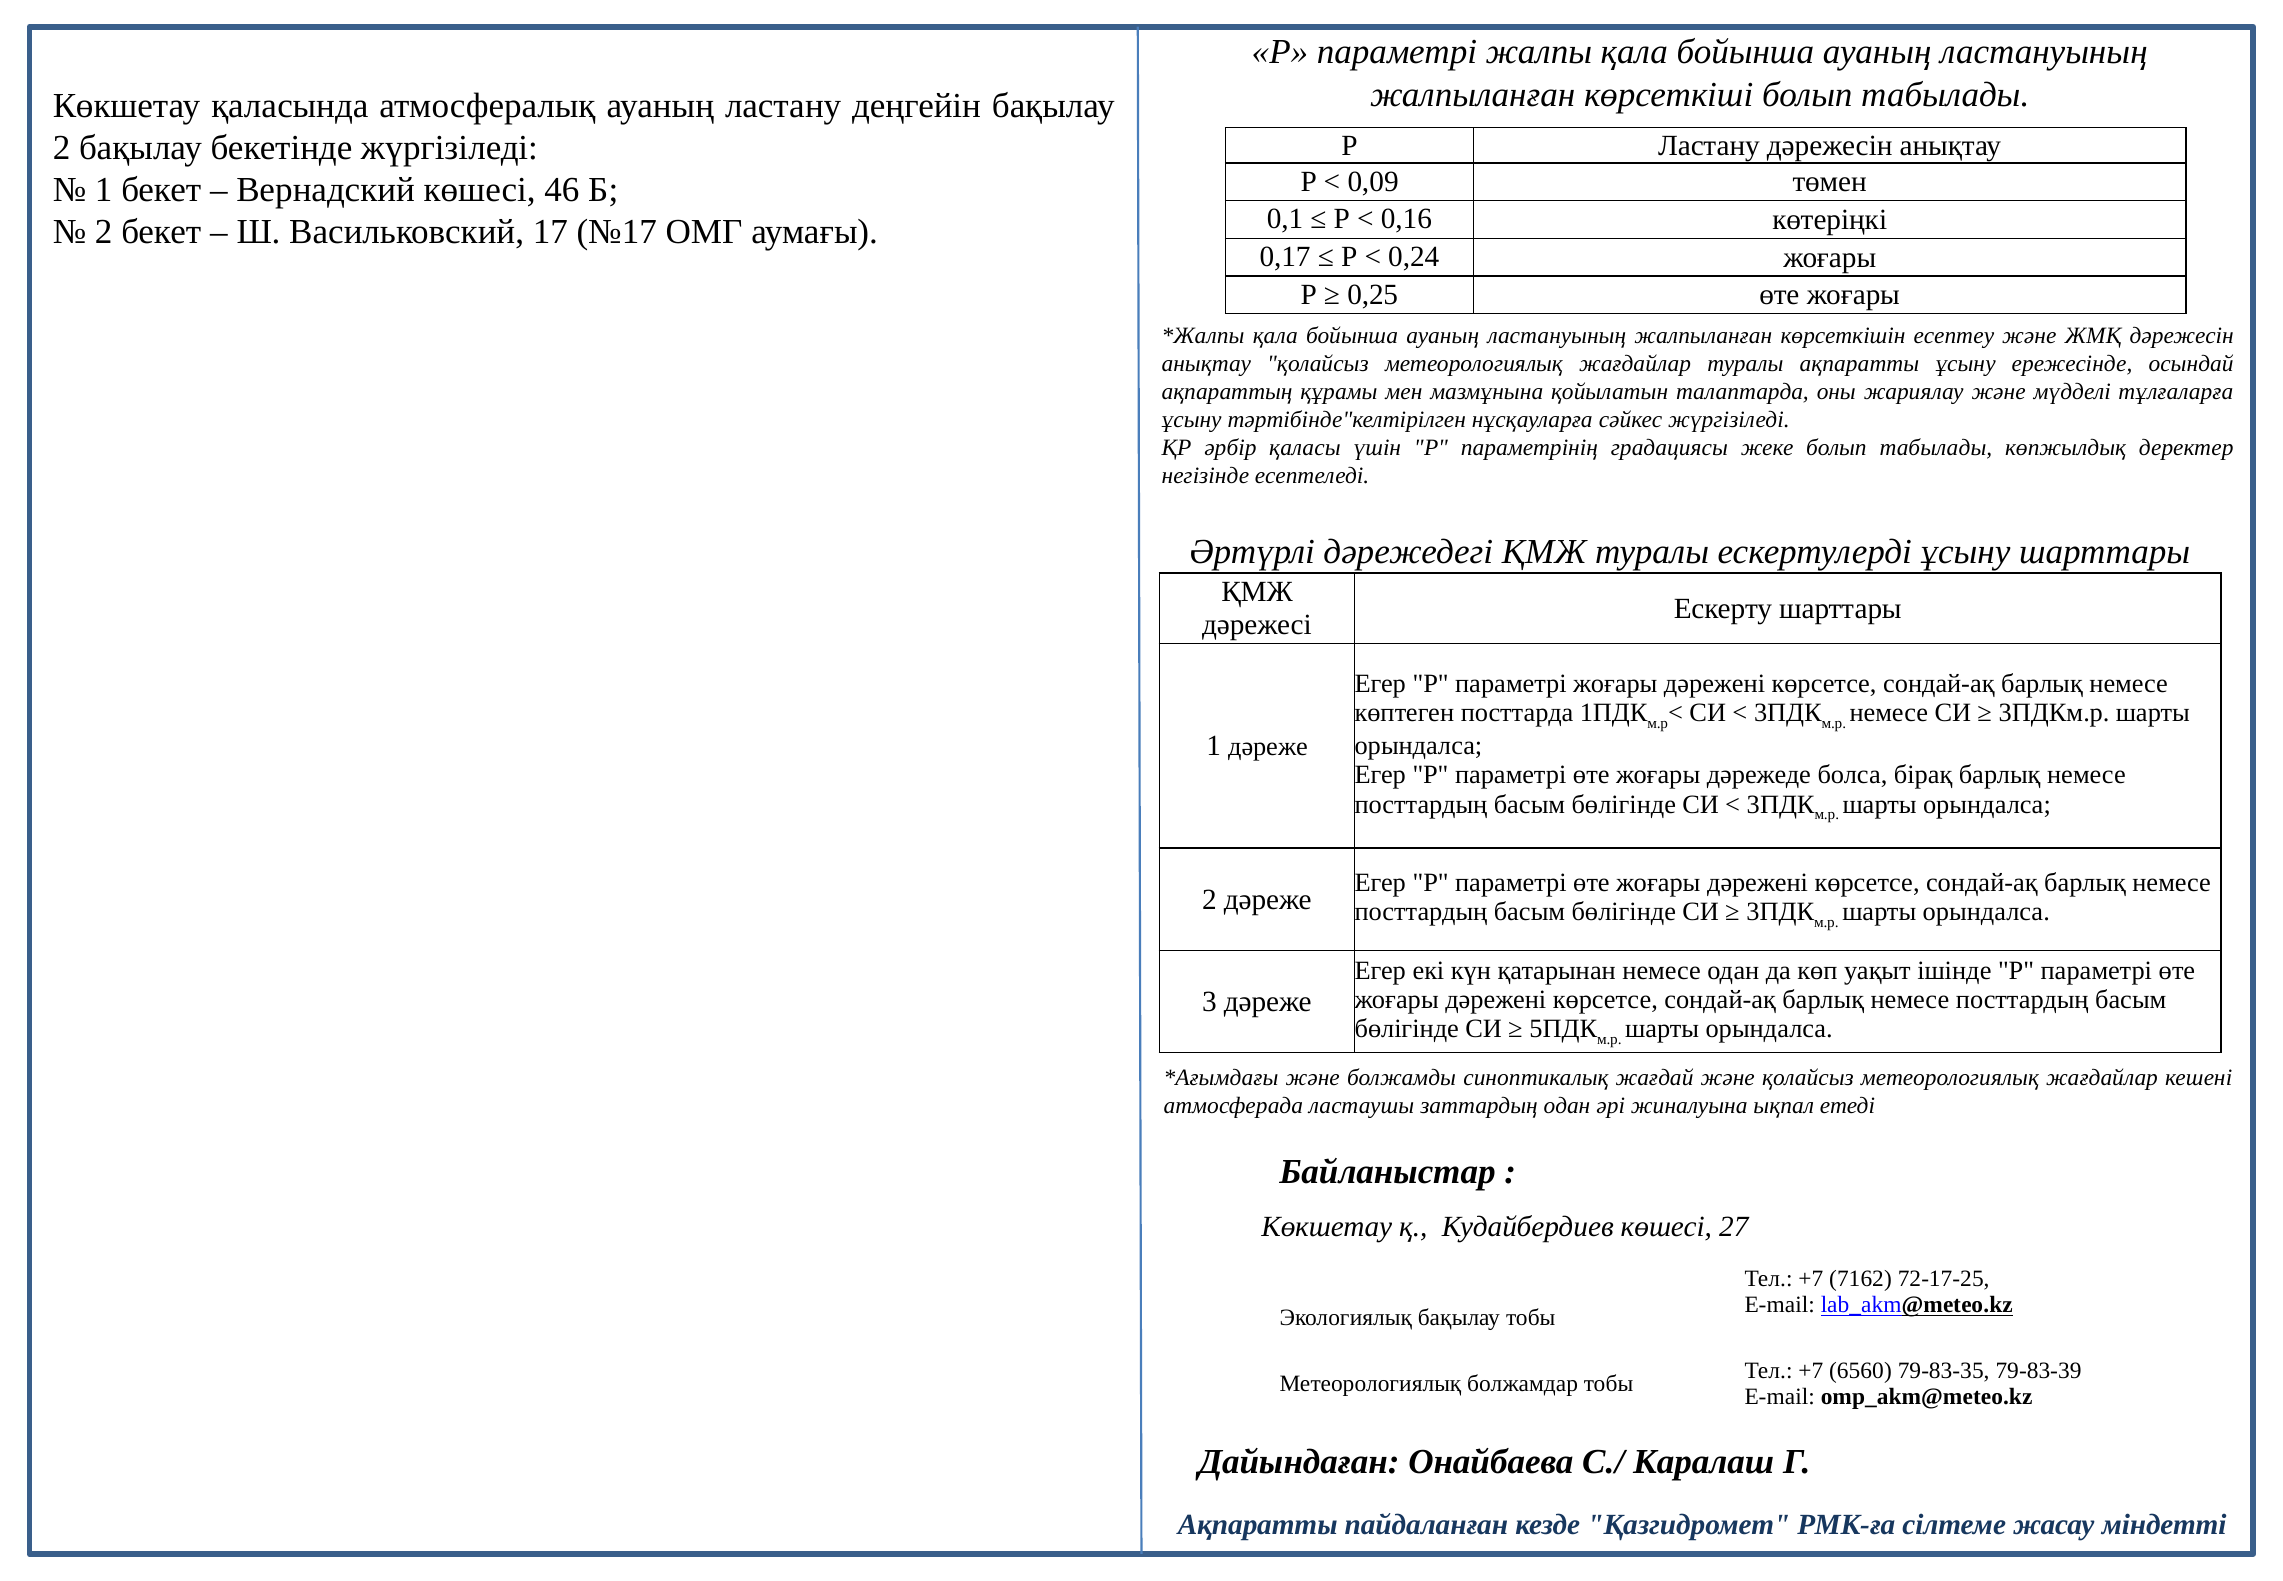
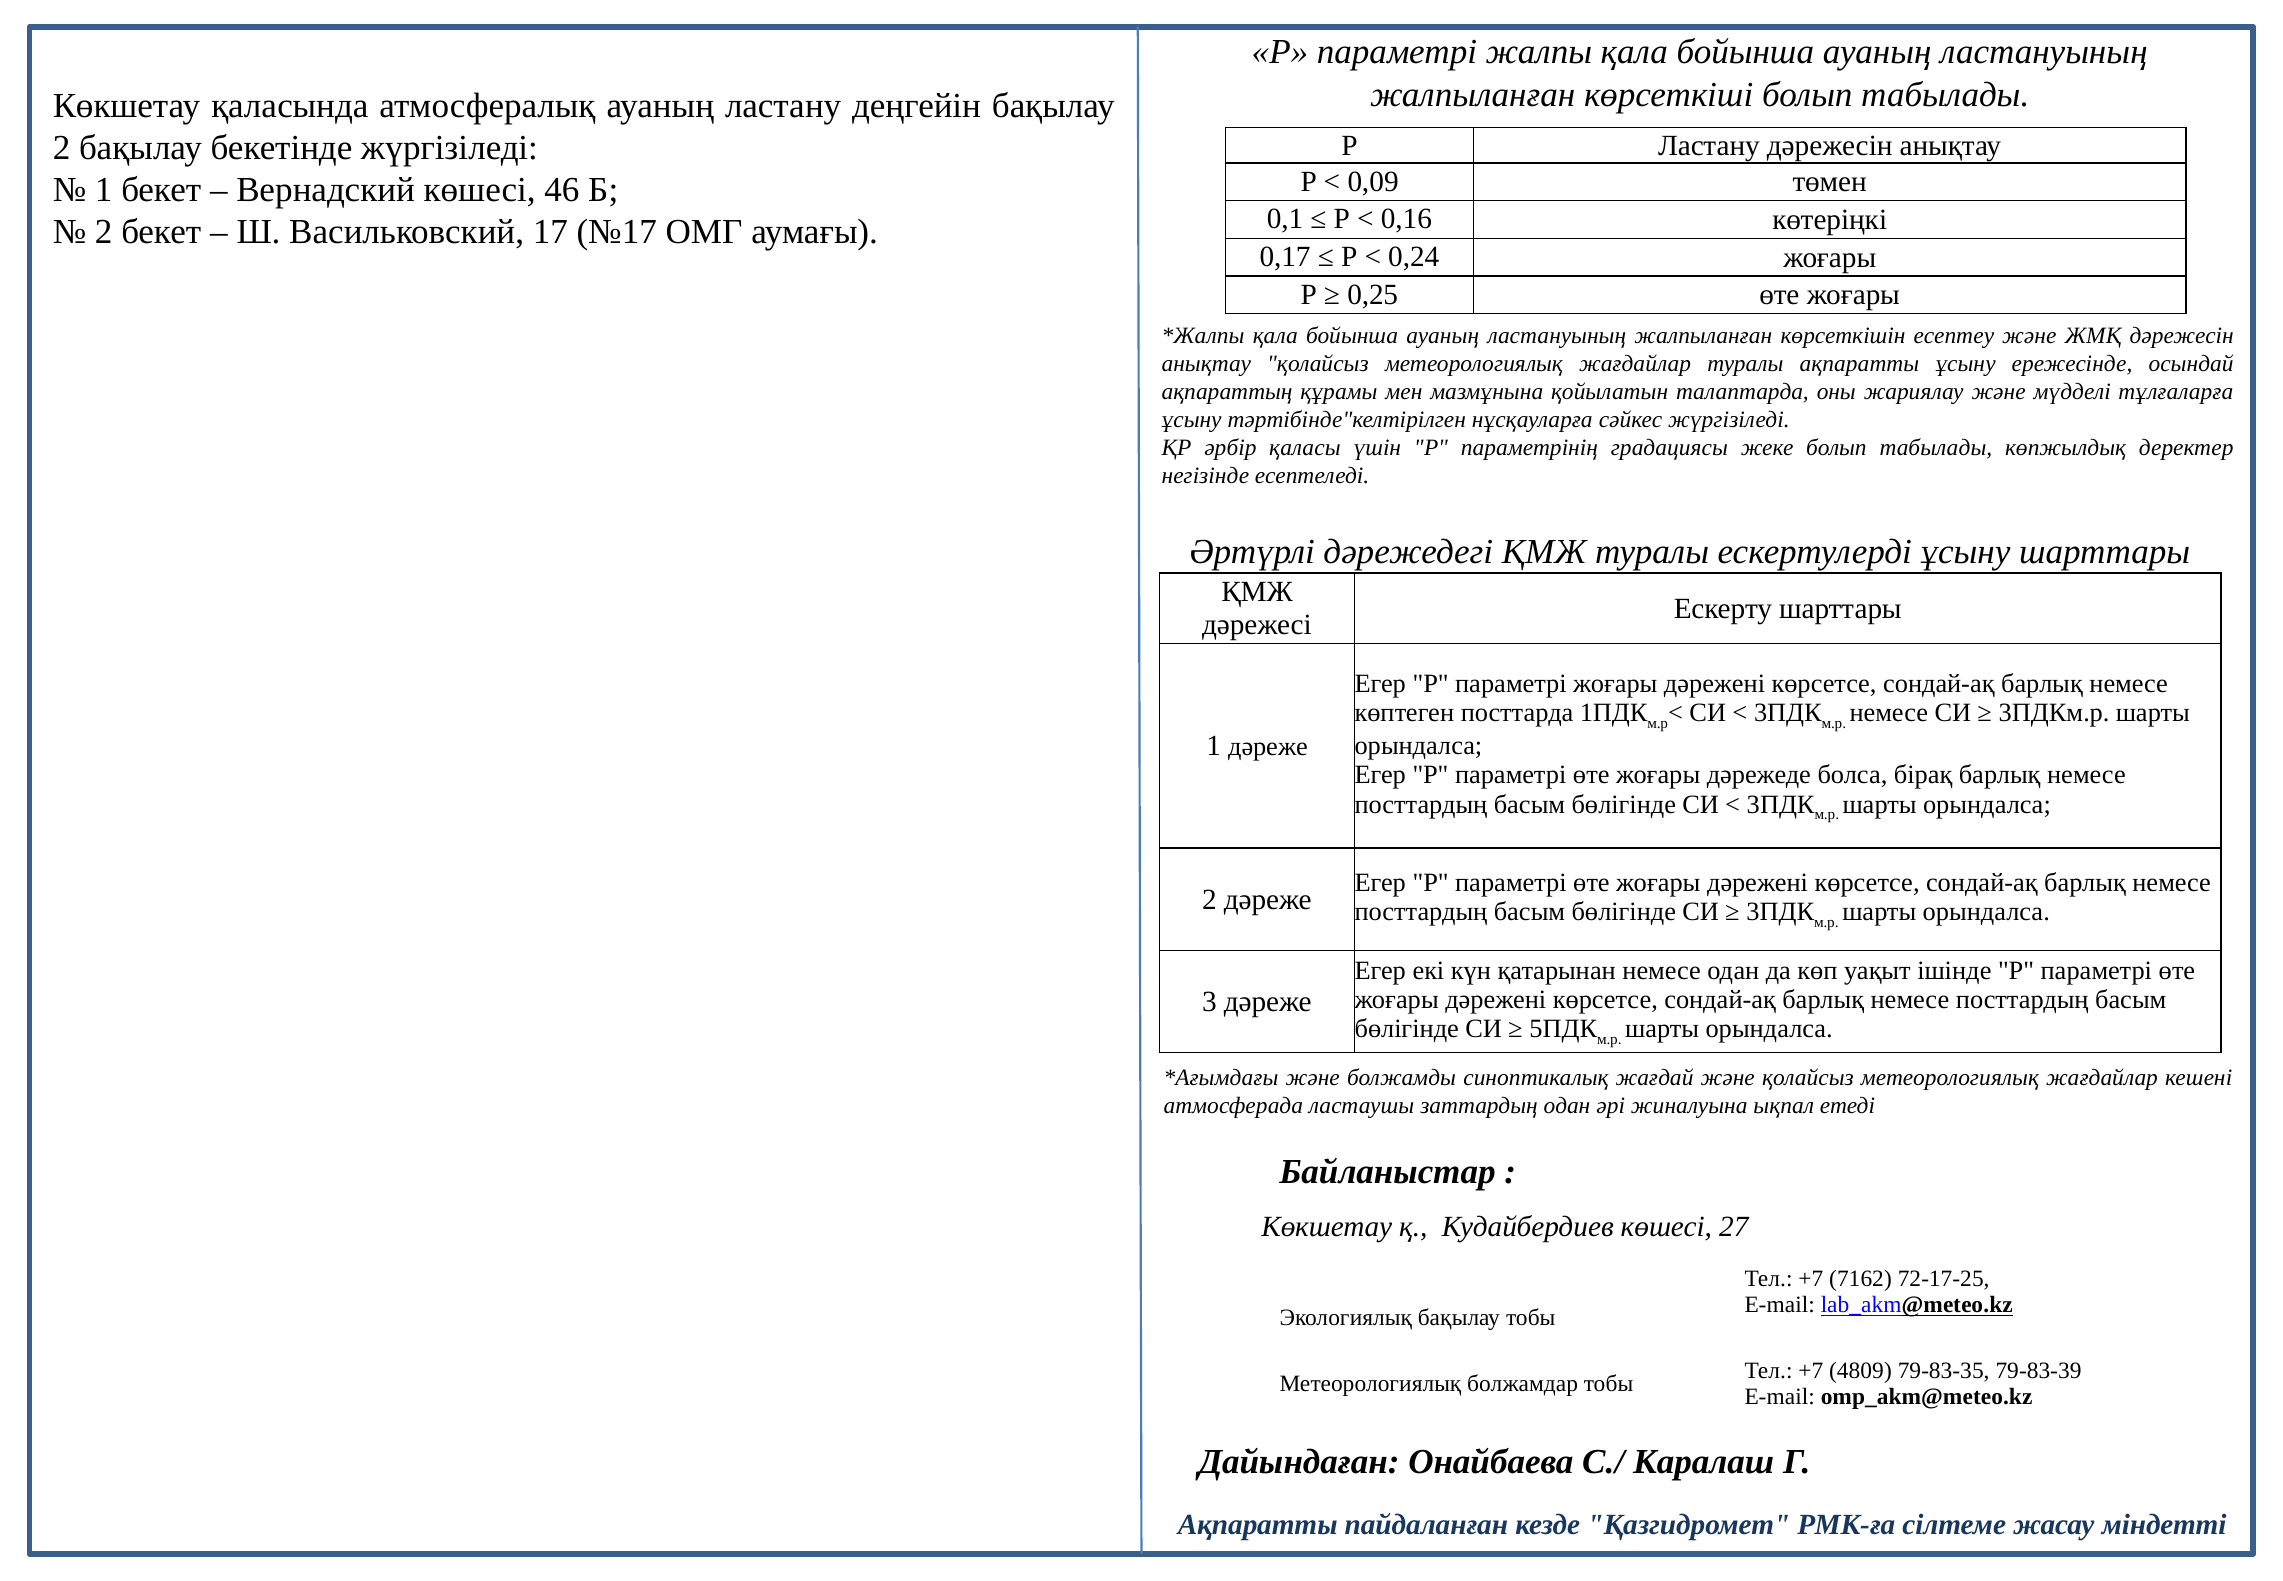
6560: 6560 -> 4809 (1860, 1370)
